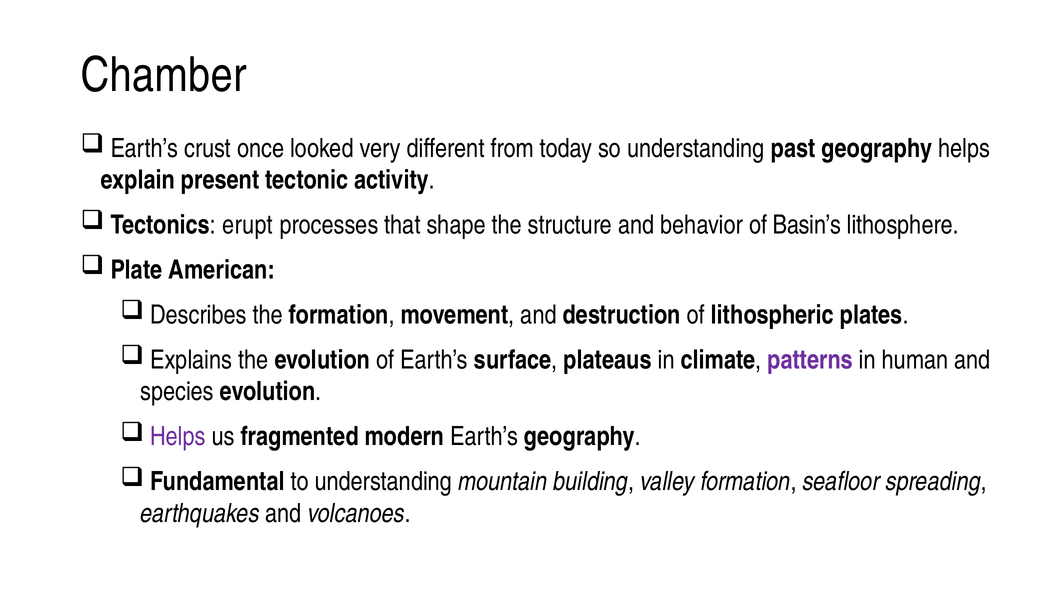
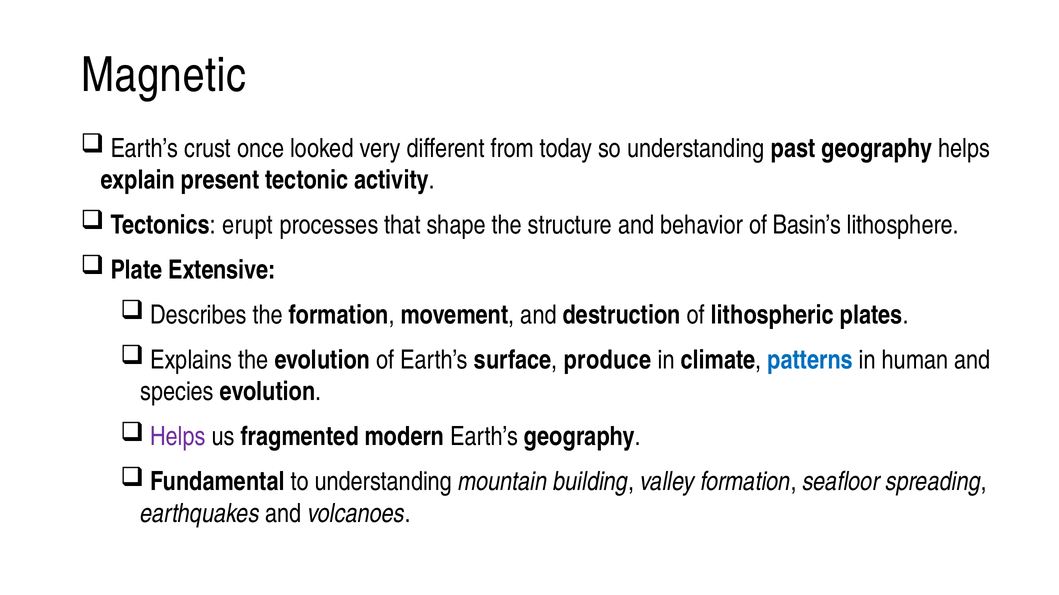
Chamber: Chamber -> Magnetic (164, 75)
American: American -> Extensive (222, 270)
plateaus: plateaus -> produce (608, 360)
patterns colour: purple -> blue (810, 360)
